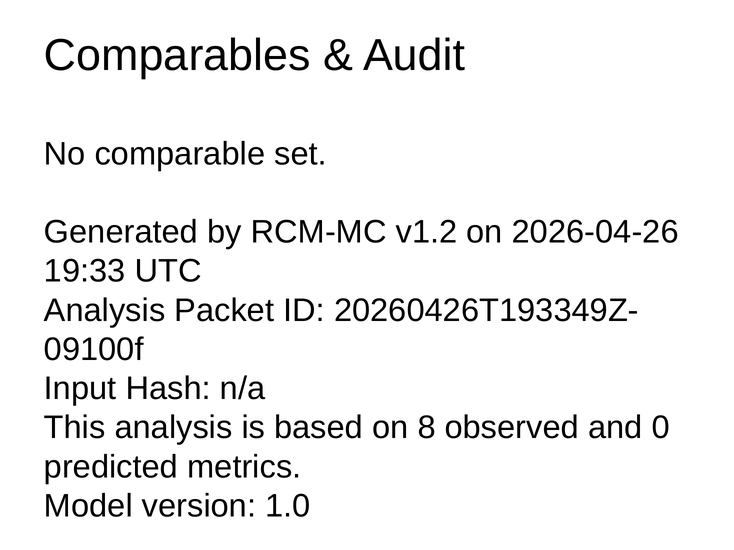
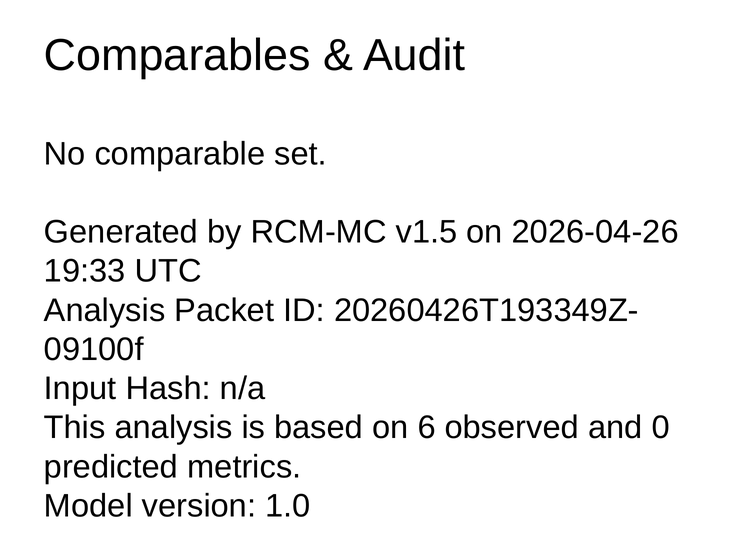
v1.2: v1.2 -> v1.5 (427, 232)
8: 8 -> 6 (427, 428)
